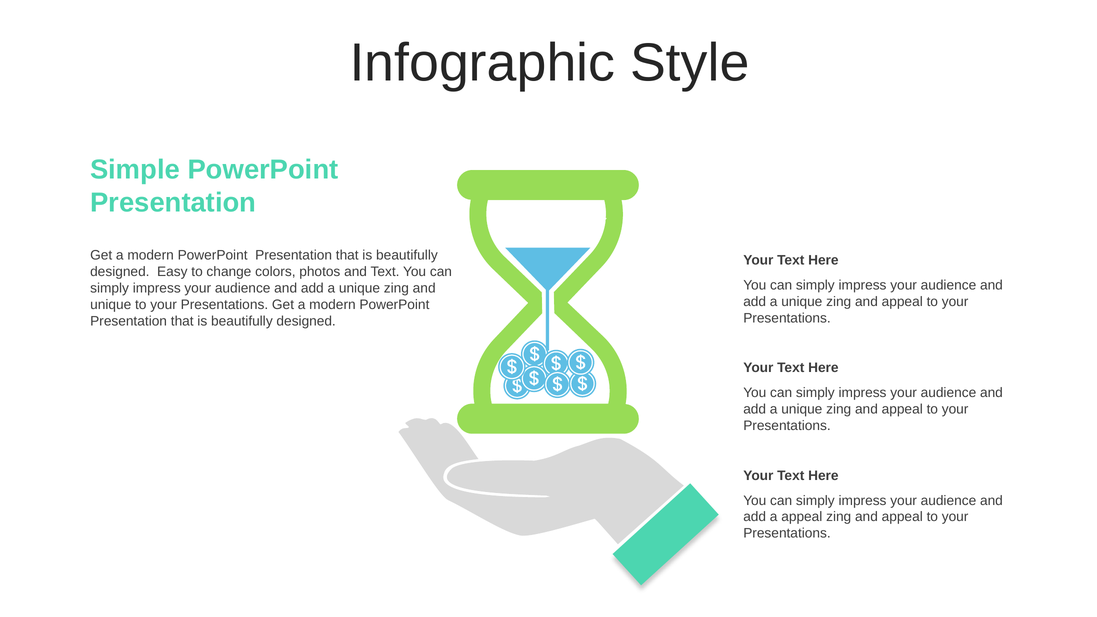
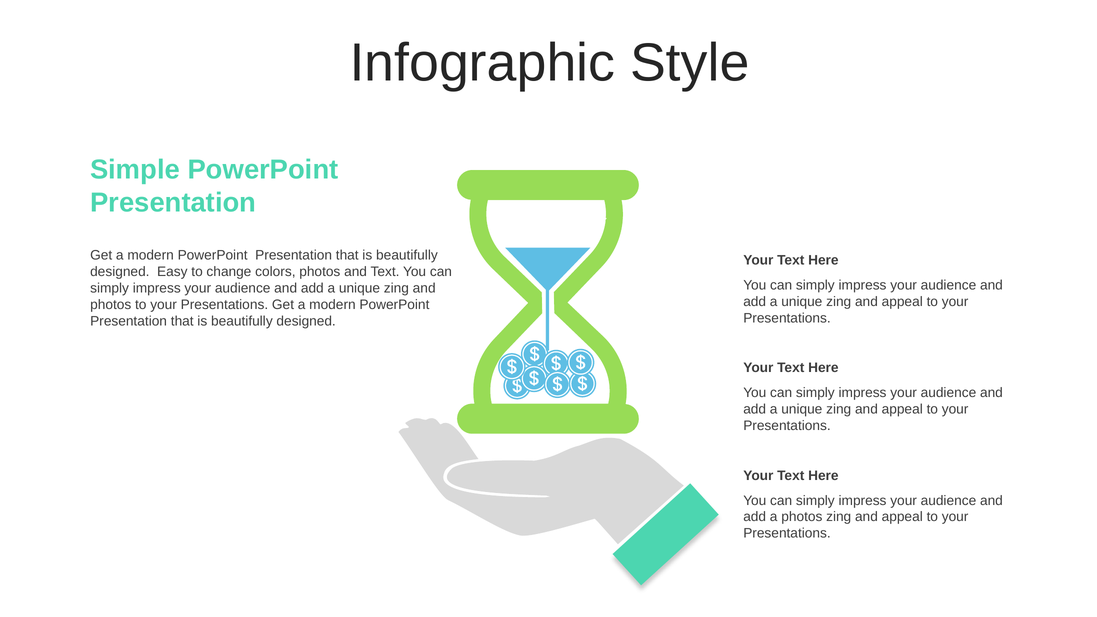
unique: unique -> photos (111, 305)
a appeal: appeal -> photos (802, 517)
